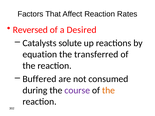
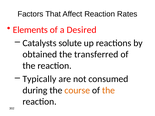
Reversed: Reversed -> Elements (30, 30)
equation: equation -> obtained (40, 54)
Buffered: Buffered -> Typically (39, 79)
course colour: purple -> orange (77, 90)
